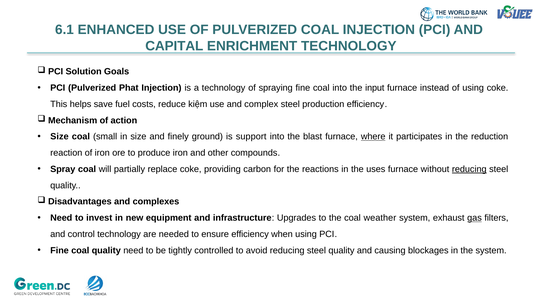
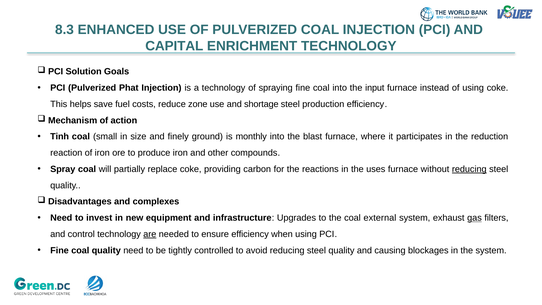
6.1: 6.1 -> 8.3 (64, 30)
kiệm: kiệm -> zone (198, 104)
complex: complex -> shortage (261, 104)
Size: Size -> Tinh (60, 137)
support: support -> monthly (251, 137)
where underline: present -> none (373, 137)
weather: weather -> external (380, 218)
are underline: none -> present (150, 234)
